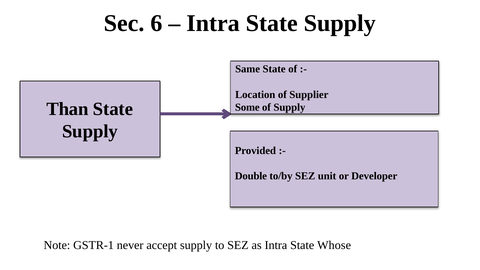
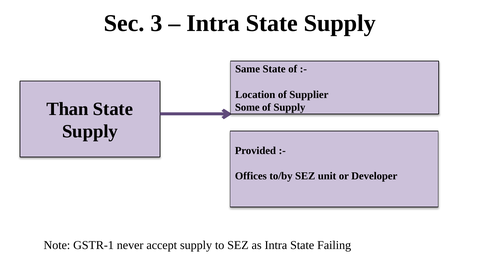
6: 6 -> 3 (157, 23)
Double: Double -> Offices (251, 176)
Whose: Whose -> Failing (334, 245)
